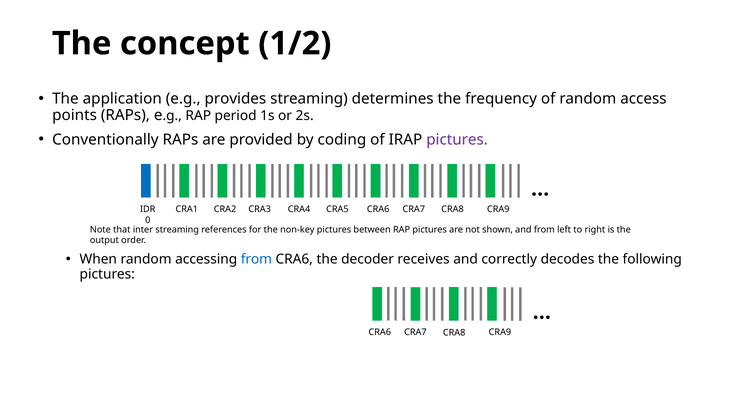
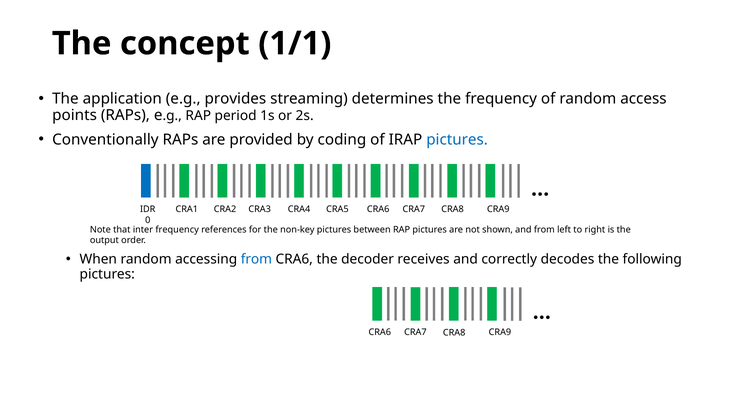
1/2: 1/2 -> 1/1 (295, 44)
pictures colour: purple -> blue (457, 140)
inter streaming: streaming -> frequency (177, 230)
